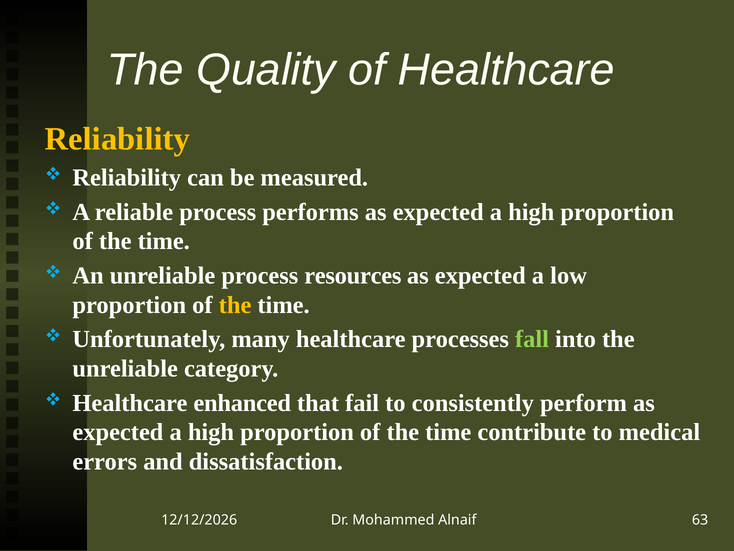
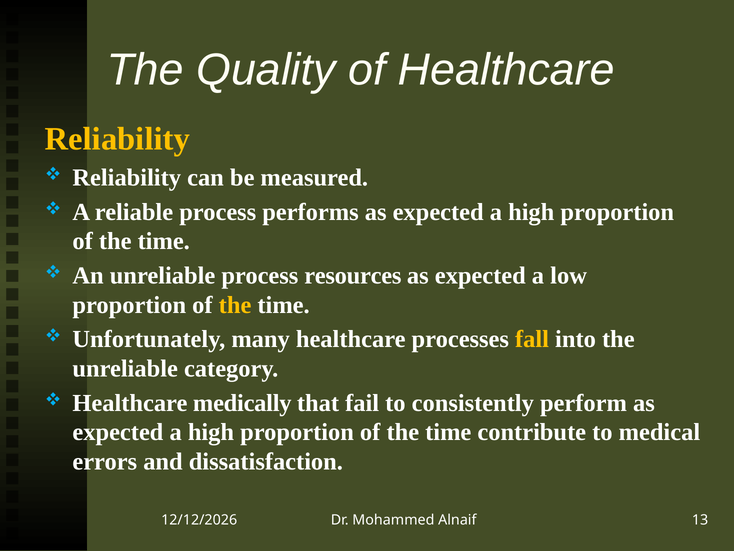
fall colour: light green -> yellow (532, 339)
enhanced: enhanced -> medically (242, 403)
63: 63 -> 13 (700, 520)
